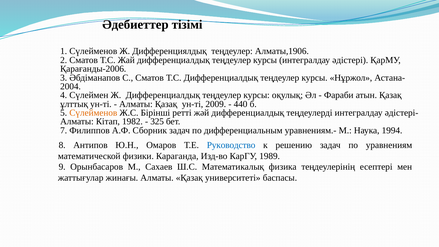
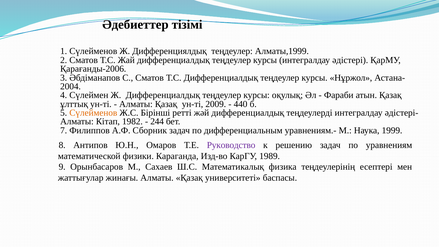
Алматы,1906: Алматы,1906 -> Алматы,1999 (282, 51)
325: 325 -> 244 (157, 122)
1994: 1994 -> 1999 (392, 130)
Руководство colour: blue -> purple (231, 145)
